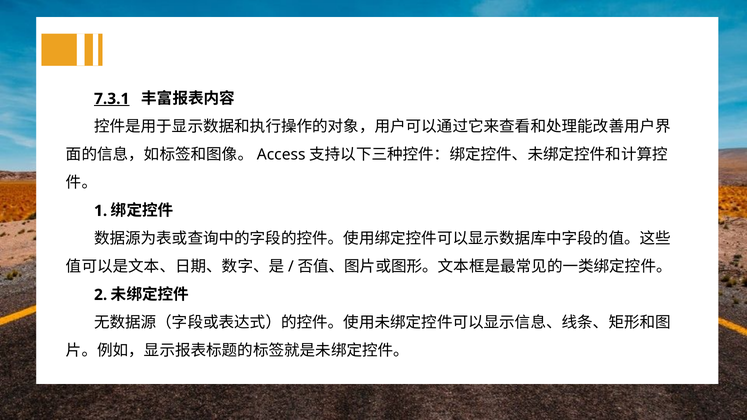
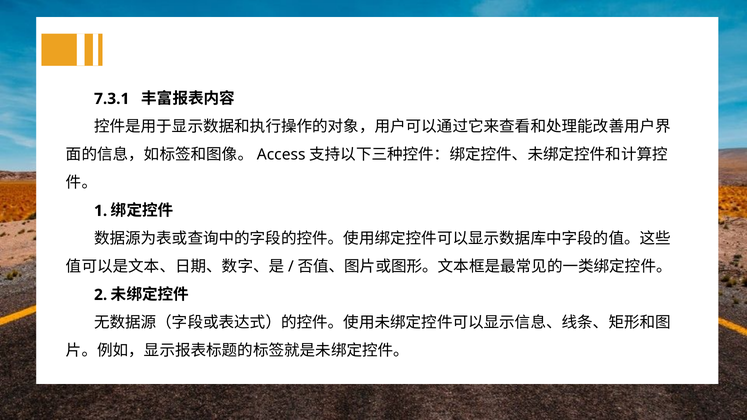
7.3.1 underline: present -> none (112, 99)
